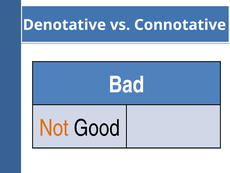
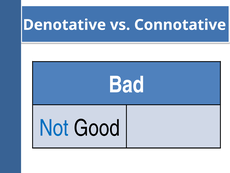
Not colour: orange -> blue (54, 128)
